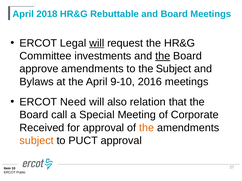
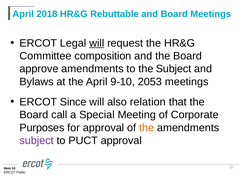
investments: investments -> composition (103, 56)
the underline: present -> none (163, 56)
2016: 2016 -> 2053 (150, 82)
Need: Need -> Since (73, 102)
Received: Received -> Purposes (42, 128)
subject colour: orange -> purple (37, 141)
